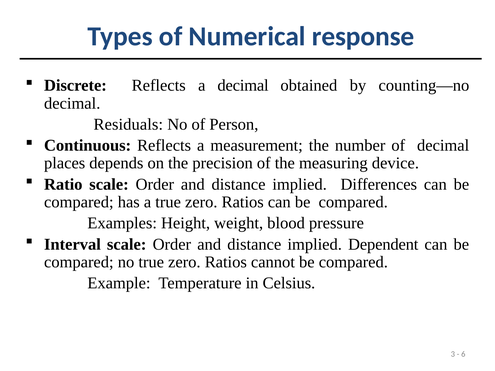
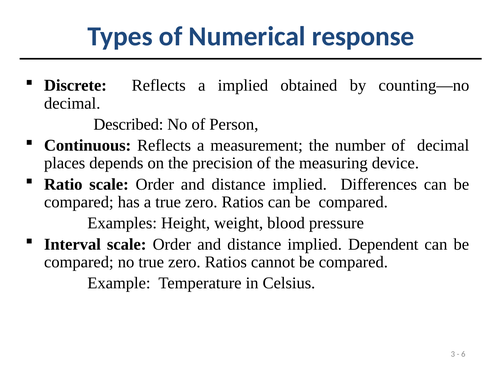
a decimal: decimal -> implied (243, 85)
Residuals: Residuals -> Described (128, 124)
